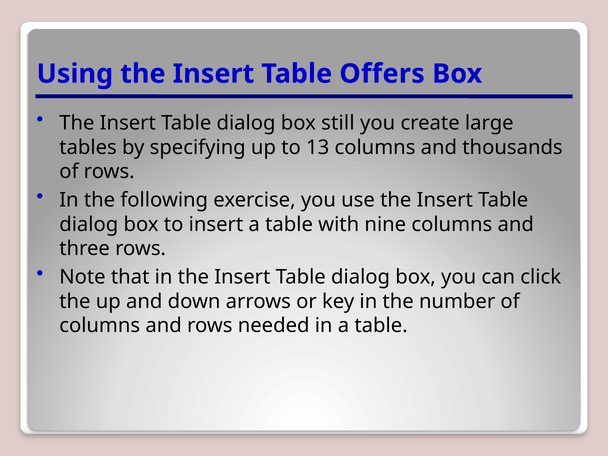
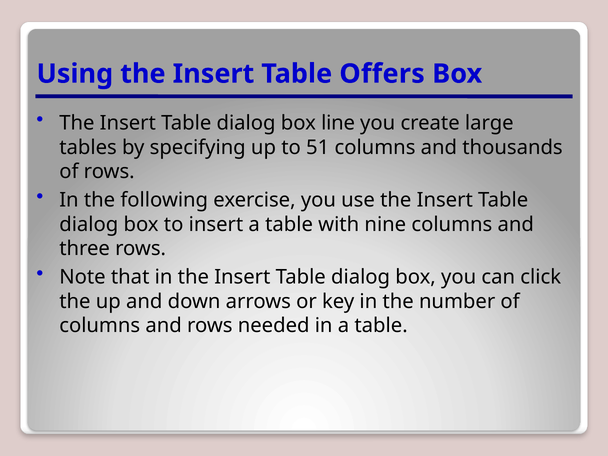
still: still -> line (338, 123)
13: 13 -> 51 (318, 147)
